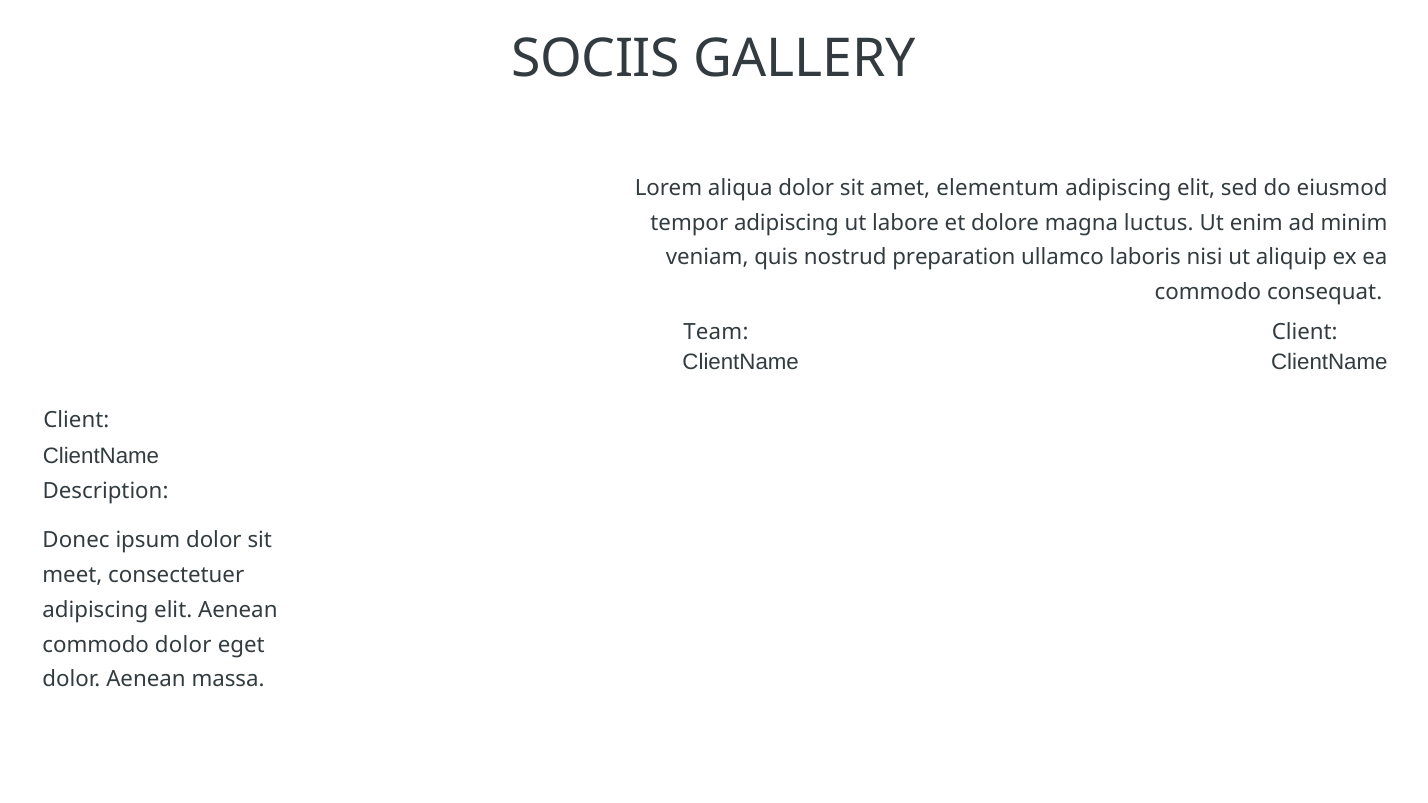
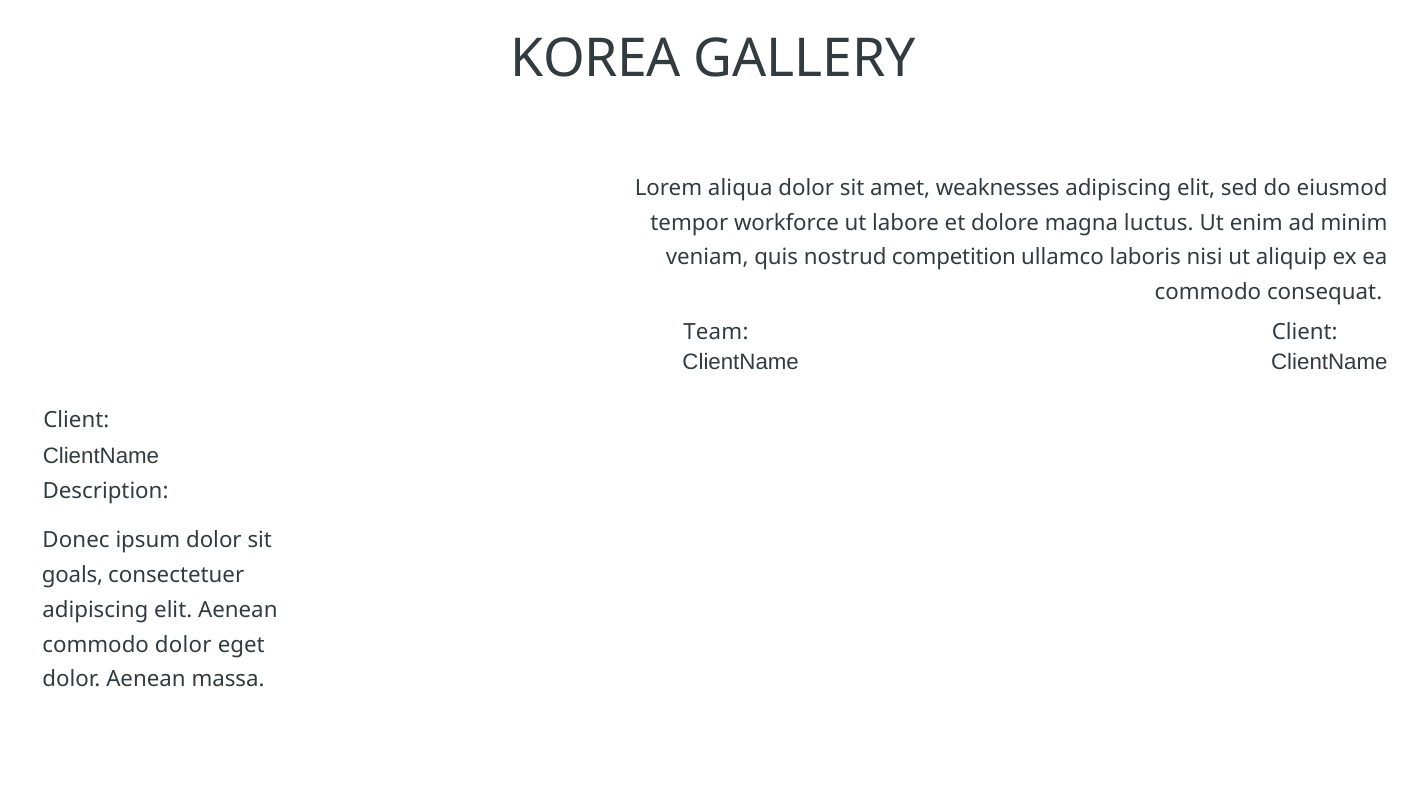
SOCIIS: SOCIIS -> KOREA (596, 59)
elementum: elementum -> weaknesses (998, 188)
tempor adipiscing: adipiscing -> workforce (786, 223)
preparation: preparation -> competition (954, 258)
meet: meet -> goals (72, 575)
